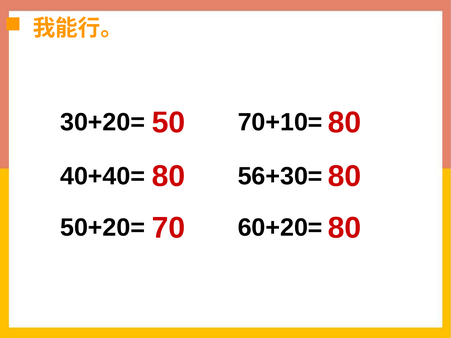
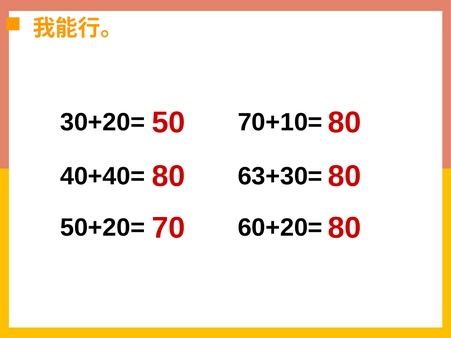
56+30=: 56+30= -> 63+30= (280, 176)
